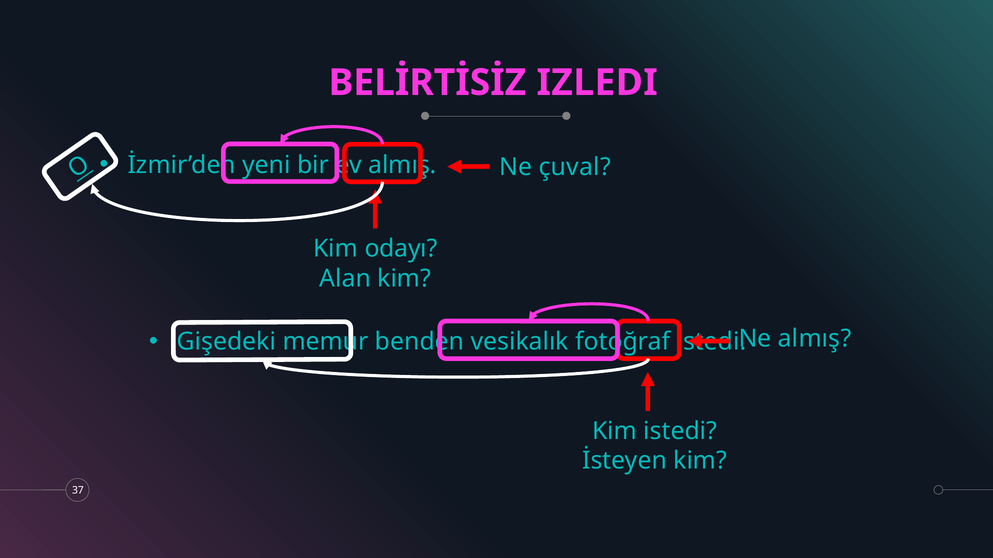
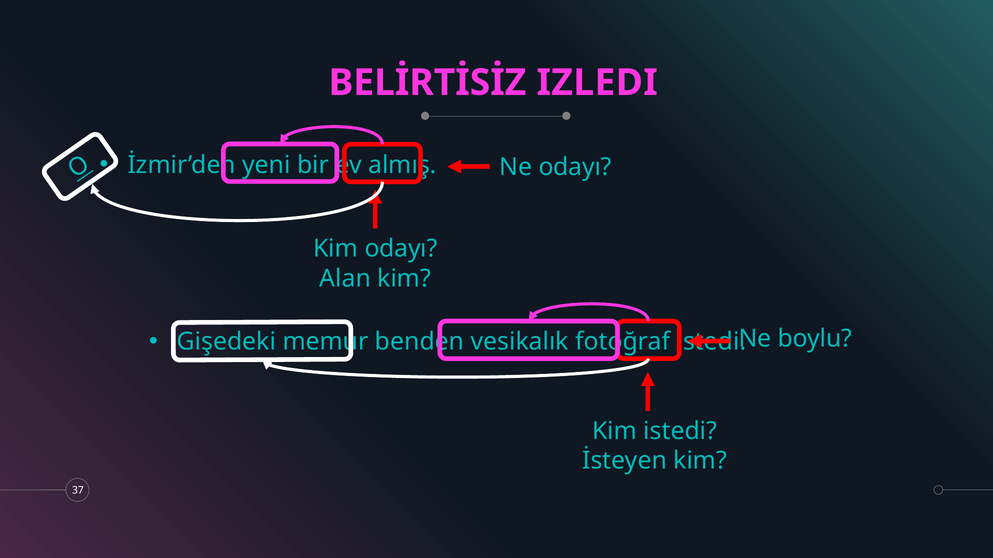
Ne çuval: çuval -> odayı (575, 167)
Ne almış: almış -> boylu (815, 339)
